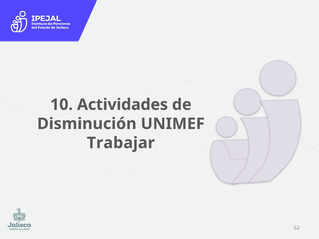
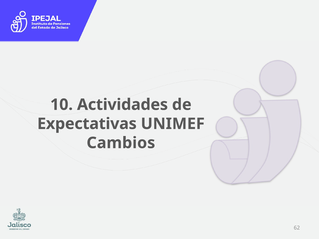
Disminución: Disminución -> Expectativas (87, 124)
Trabajar: Trabajar -> Cambios (121, 143)
